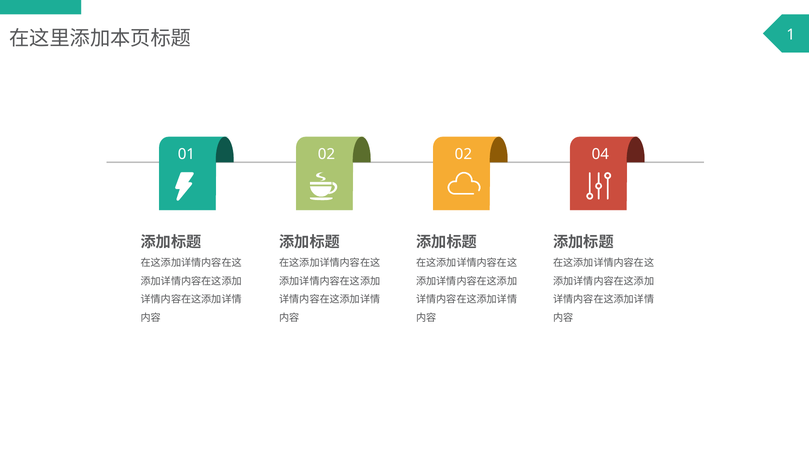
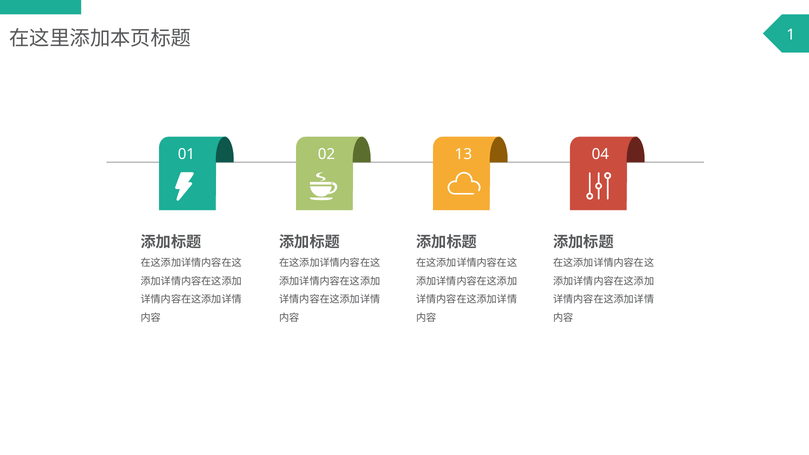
02 02: 02 -> 13 (463, 154)
